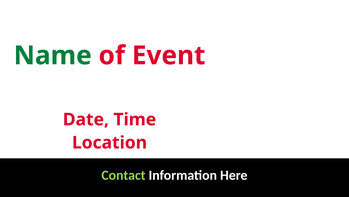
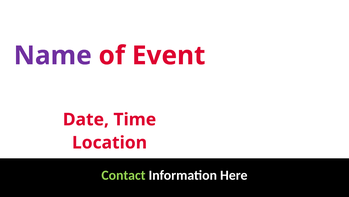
Name colour: green -> purple (53, 55)
